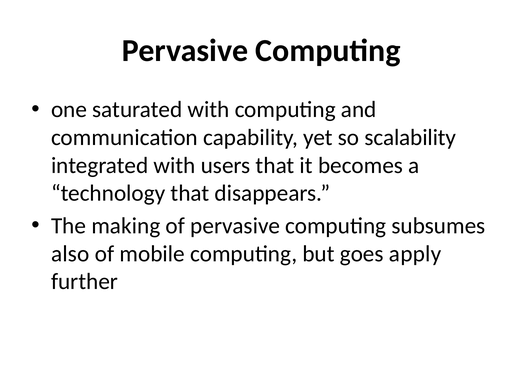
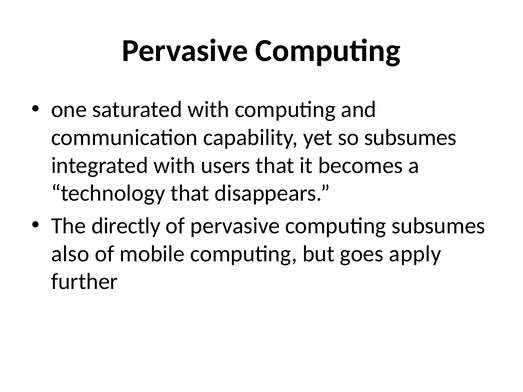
so scalability: scalability -> subsumes (410, 138)
making: making -> directly (126, 226)
